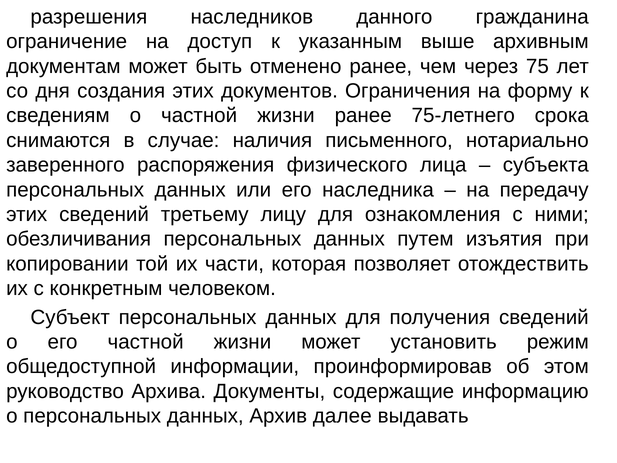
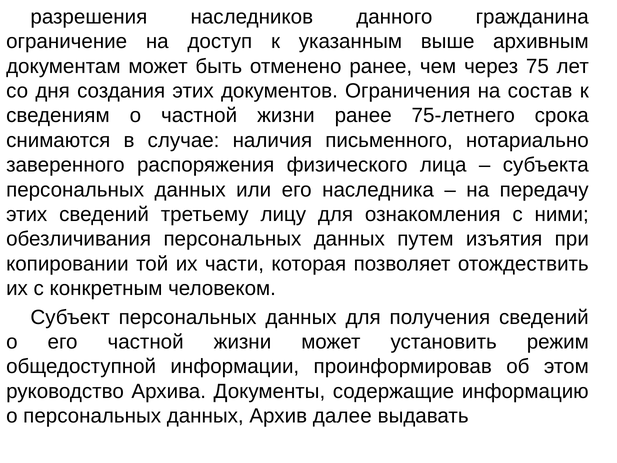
форму: форму -> состав (540, 91)
